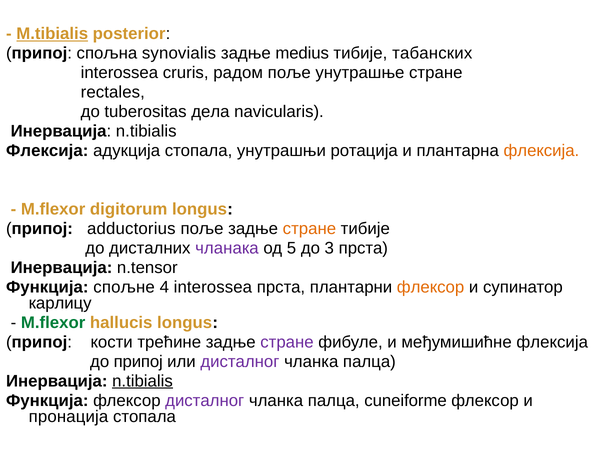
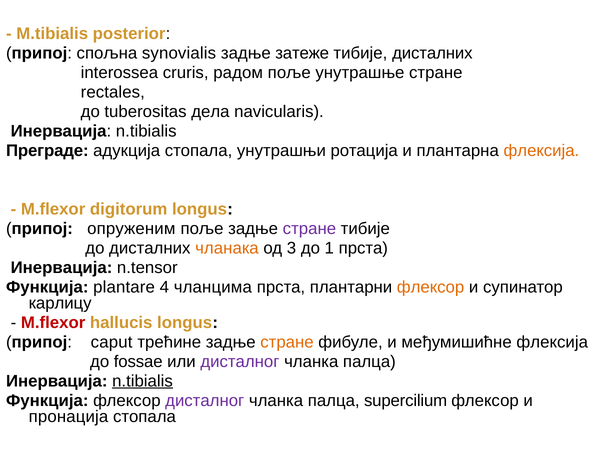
M.tibialis underline: present -> none (52, 34)
medius: medius -> затеже (302, 53)
тибије табанских: табанских -> дисталних (432, 53)
Флексија: Флексија -> Преграде (47, 151)
adductorius: adductorius -> опруженим (131, 229)
стране colour: orange -> purple (309, 229)
чланака colour: purple -> orange (227, 248)
5: 5 -> 3 (291, 248)
3: 3 -> 1 (329, 248)
спољне: спољне -> plantare (124, 287)
4 interossea: interossea -> чланцима (213, 287)
M.flexor colour: green -> red (53, 323)
кости: кости -> caput (112, 342)
стране colour: purple -> orange (287, 342)
до припој: припој -> fossae (138, 362)
cuneiforme: cuneiforme -> supercilium (406, 400)
